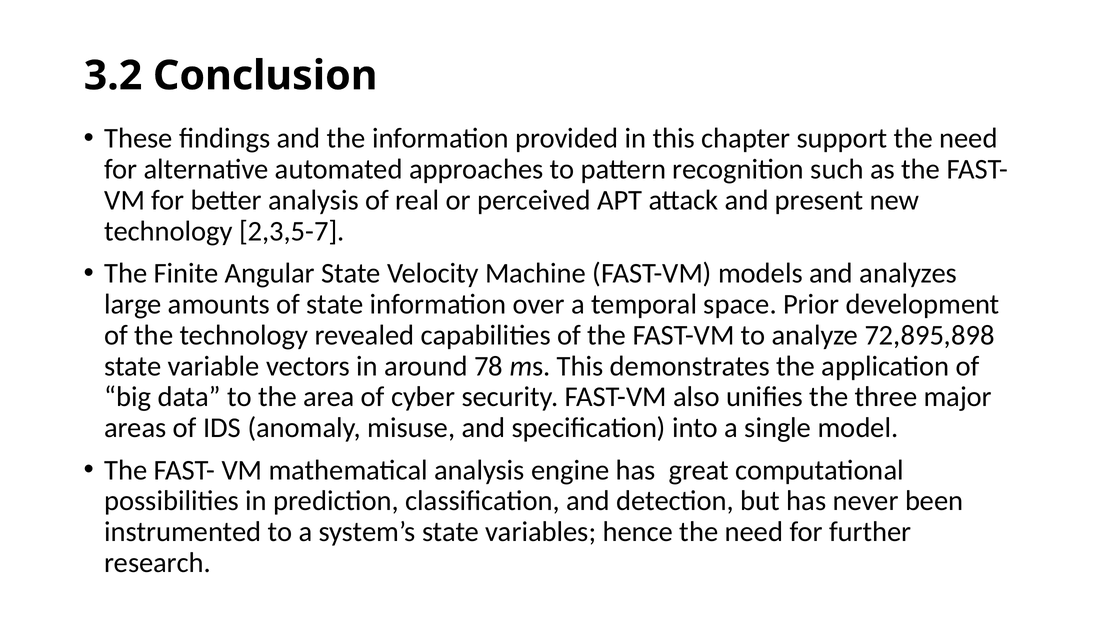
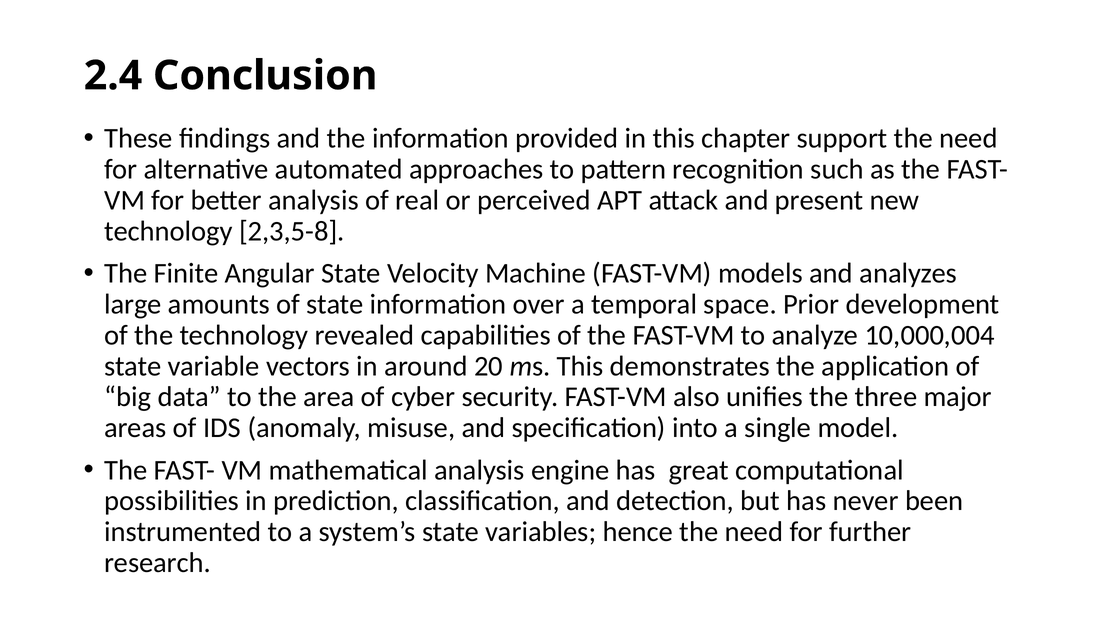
3.2: 3.2 -> 2.4 (113, 76)
2,3,5-7: 2,3,5-7 -> 2,3,5-8 (292, 231)
72,895,898: 72,895,898 -> 10,000,004 (930, 335)
78: 78 -> 20 (488, 366)
